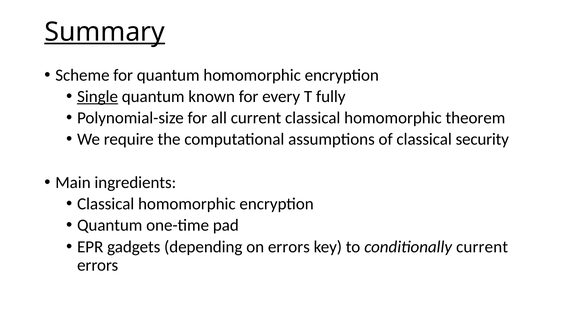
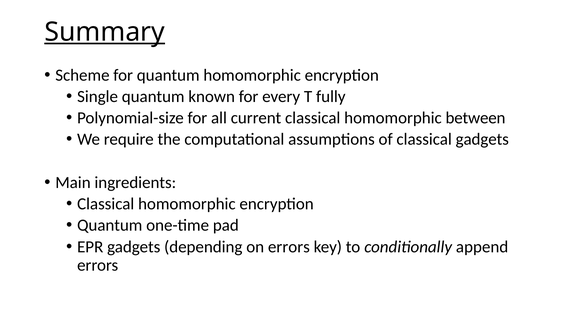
Single underline: present -> none (98, 96)
theorem: theorem -> between (476, 118)
classical security: security -> gadgets (482, 139)
conditionally current: current -> append (482, 246)
